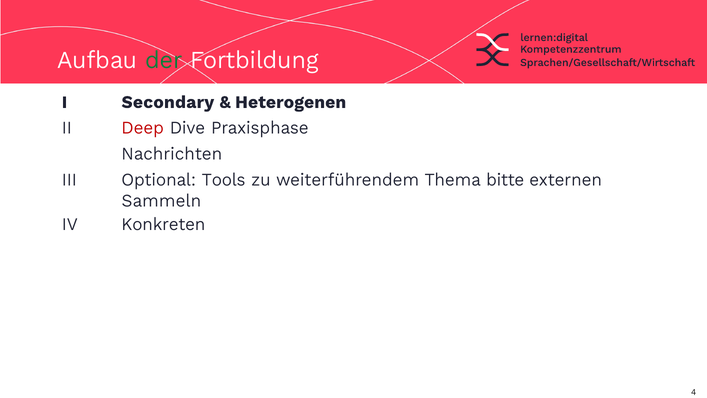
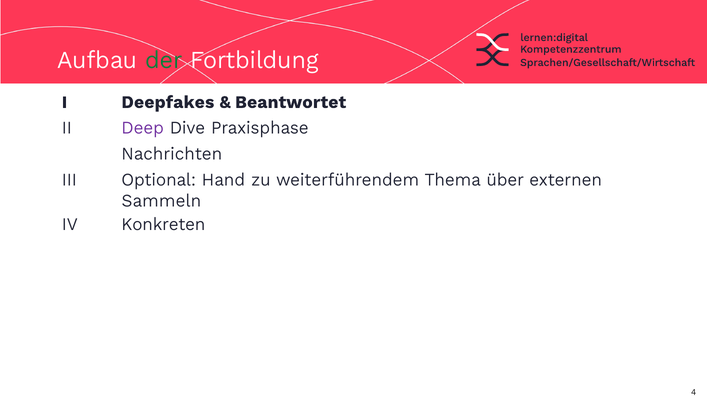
Secondary: Secondary -> Deepfakes (168, 102)
Heterogenen: Heterogenen -> Beantwortet (291, 102)
Deep colour: red -> purple (143, 128)
Tools: Tools -> Hand (223, 180)
bitte: bitte -> über (505, 180)
